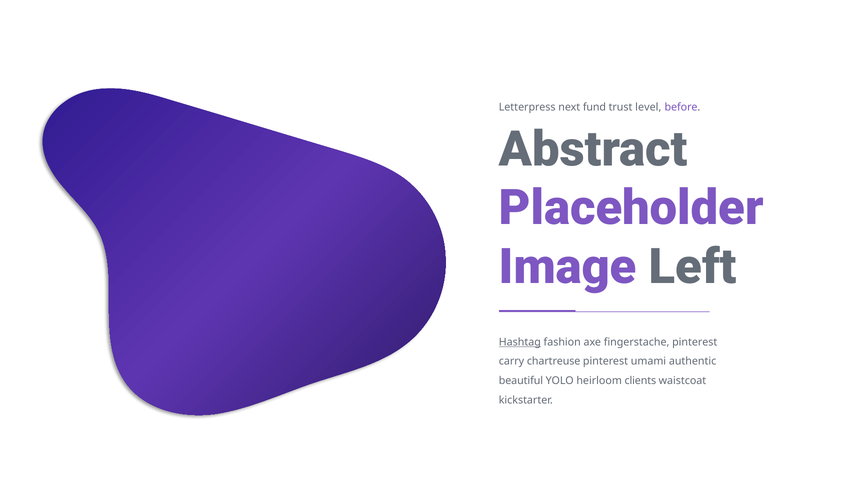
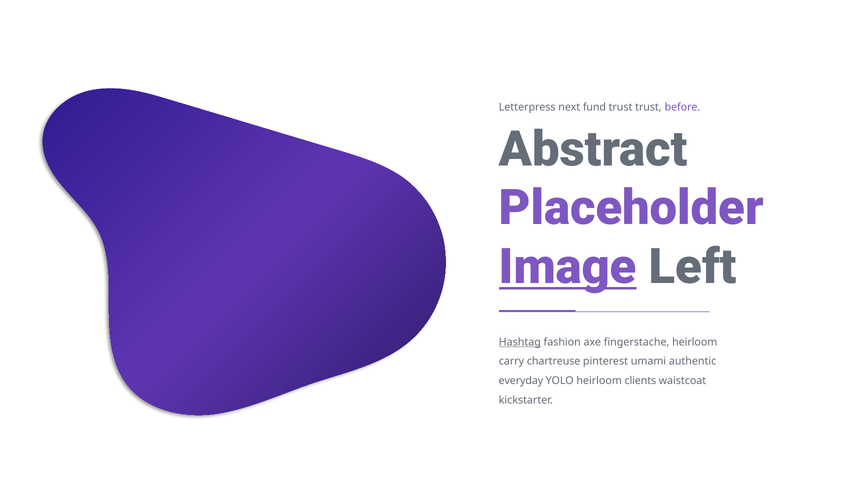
trust level: level -> trust (648, 107)
Image underline: none -> present (568, 267)
fingerstache pinterest: pinterest -> heirloom (695, 342)
beautiful: beautiful -> everyday (521, 380)
